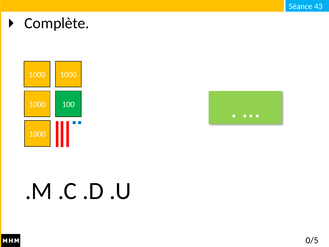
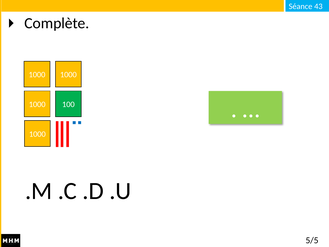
0/5: 0/5 -> 5/5 (312, 240)
